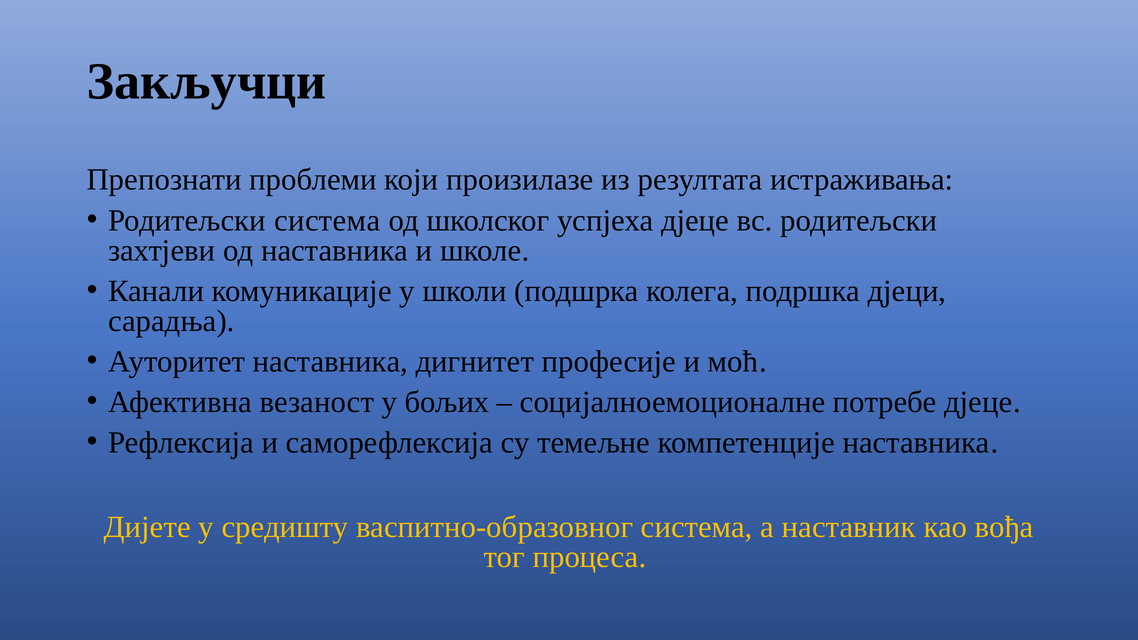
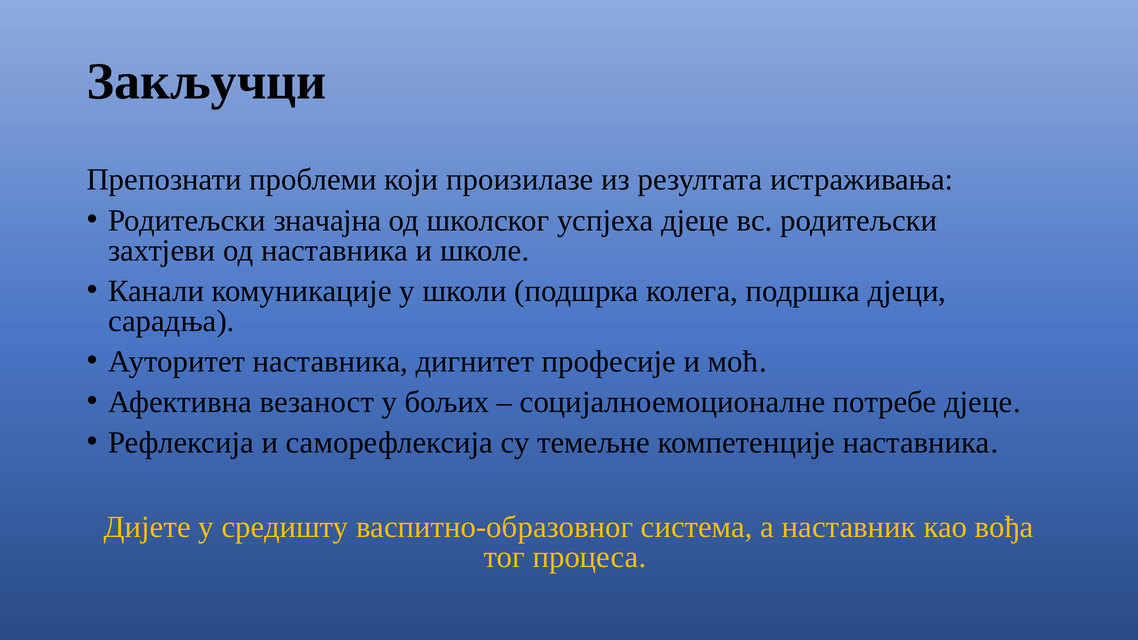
Родитељски система: система -> значајна (328, 221)
